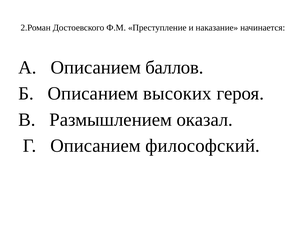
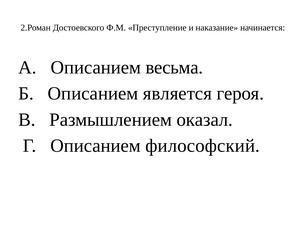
баллов: баллов -> весьма (174, 68)
высоких: высоких -> является (177, 94)
